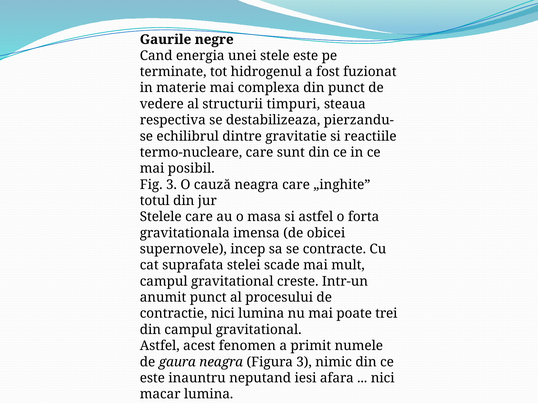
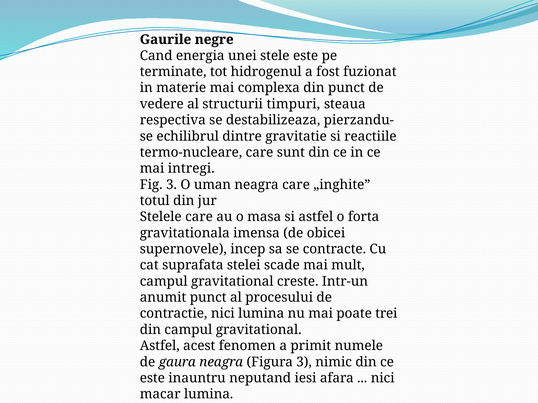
posibil: posibil -> intregi (191, 169)
cauză: cauză -> uman (212, 185)
